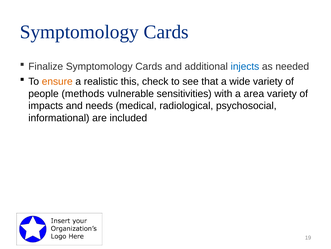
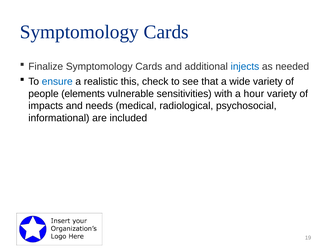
ensure colour: orange -> blue (57, 81)
methods: methods -> elements (83, 93)
area: area -> hour (254, 93)
